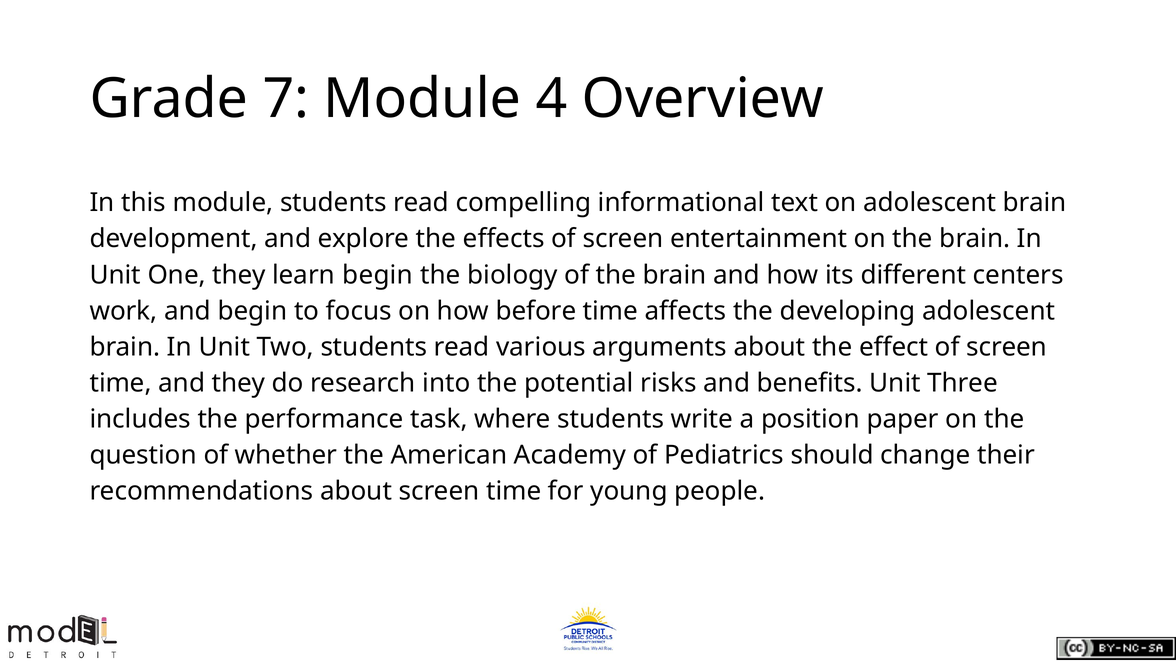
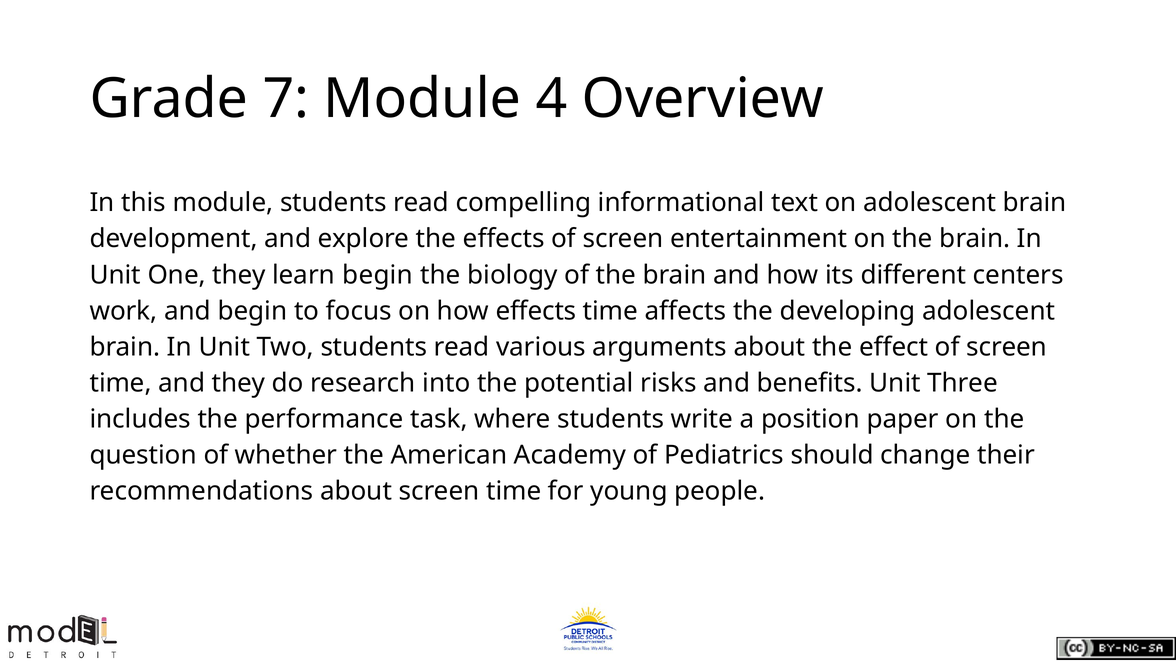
how before: before -> effects (536, 311)
